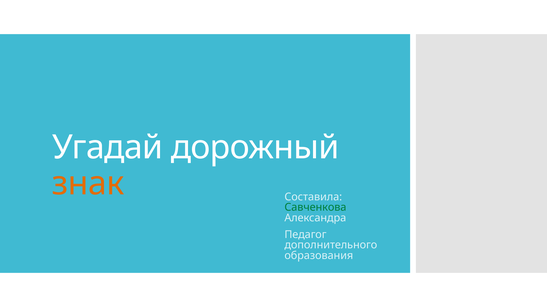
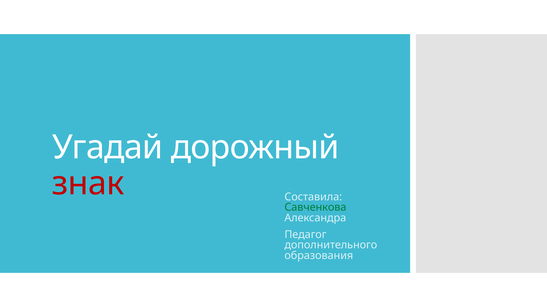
знак colour: orange -> red (88, 184)
